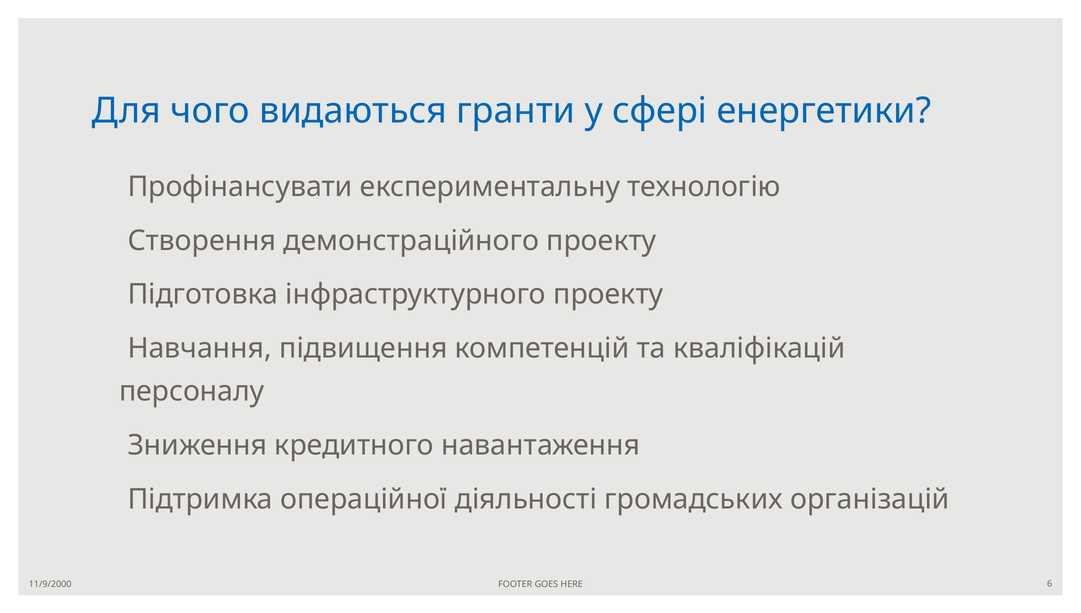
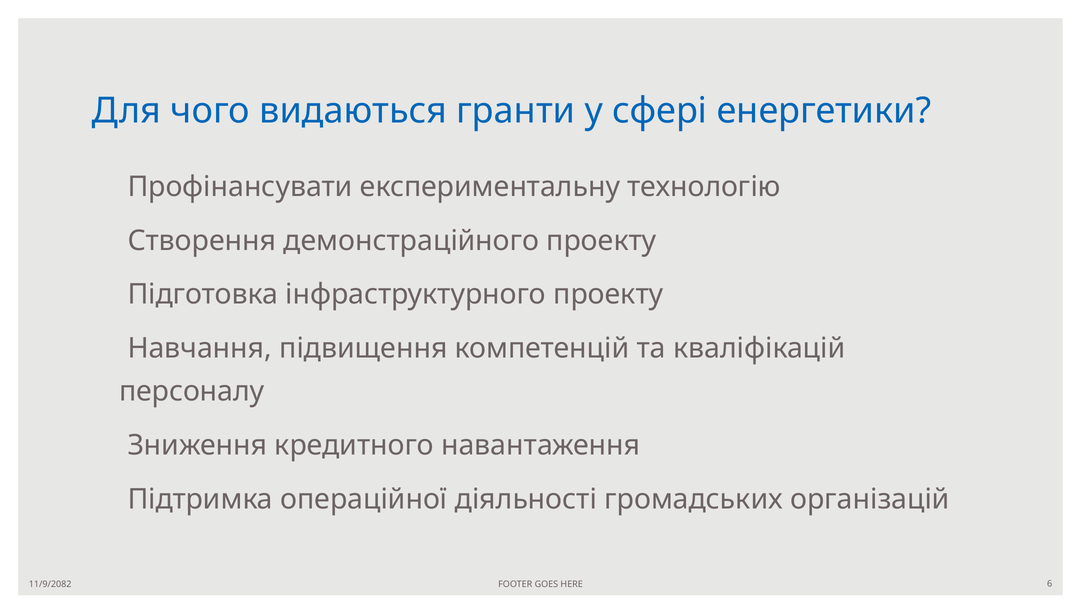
11/9/2000: 11/9/2000 -> 11/9/2082 (50, 584)
